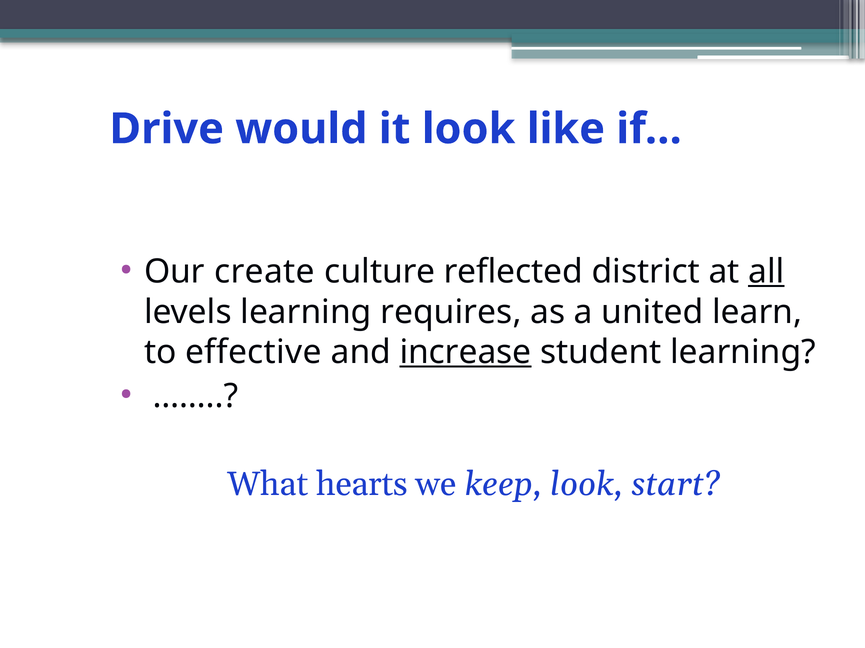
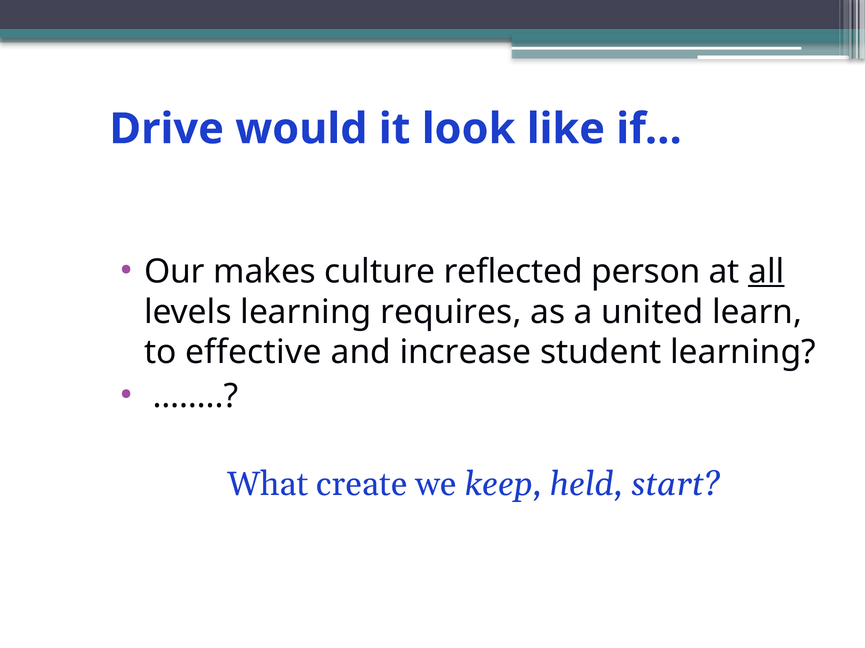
create: create -> makes (265, 272)
district: district -> person (646, 272)
increase underline: present -> none (466, 353)
hearts: hearts -> create (362, 485)
keep look: look -> held (587, 485)
